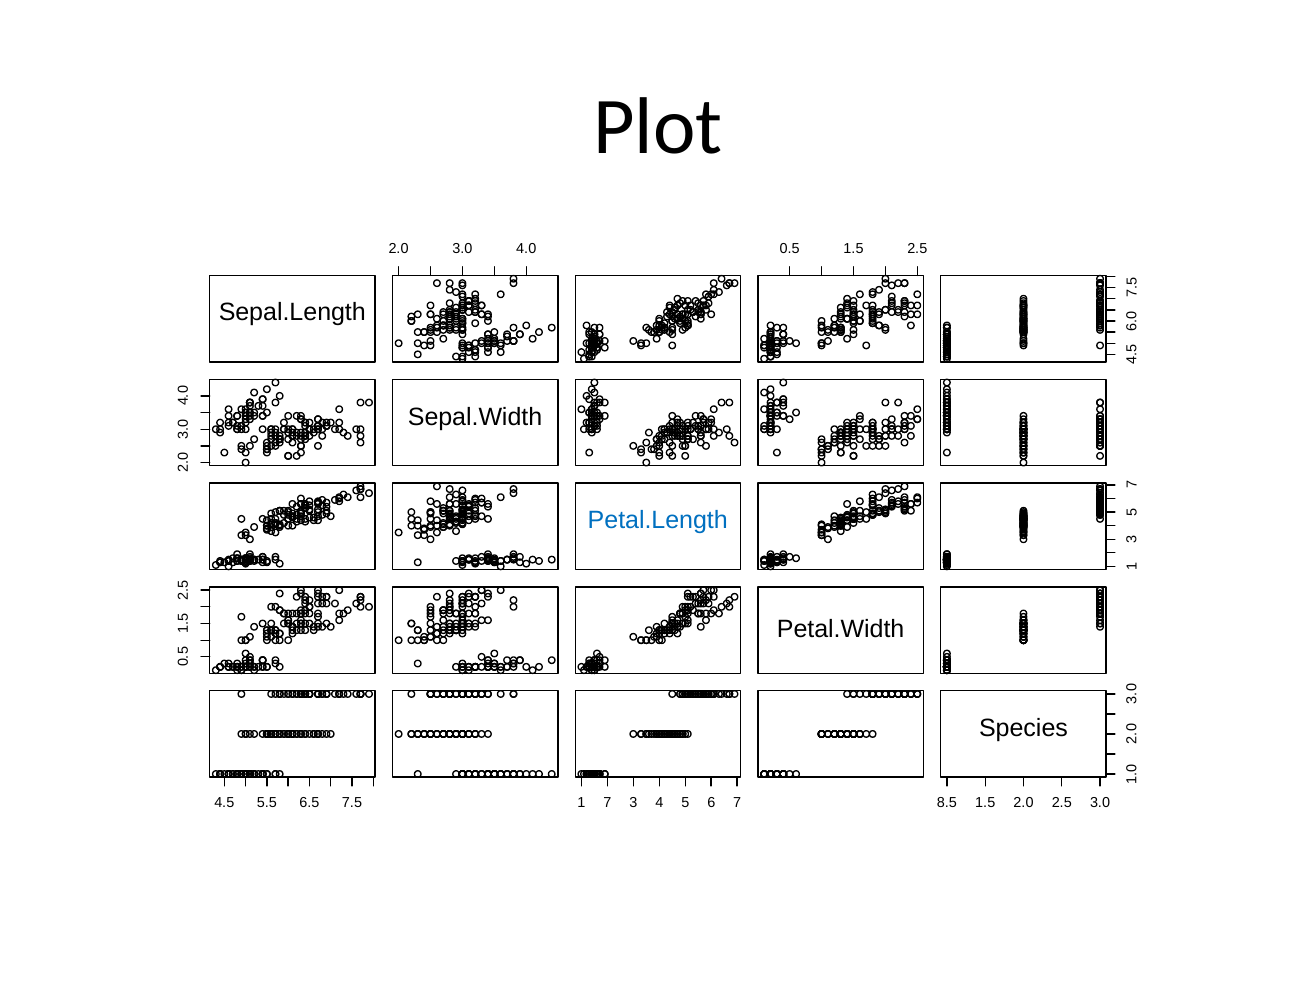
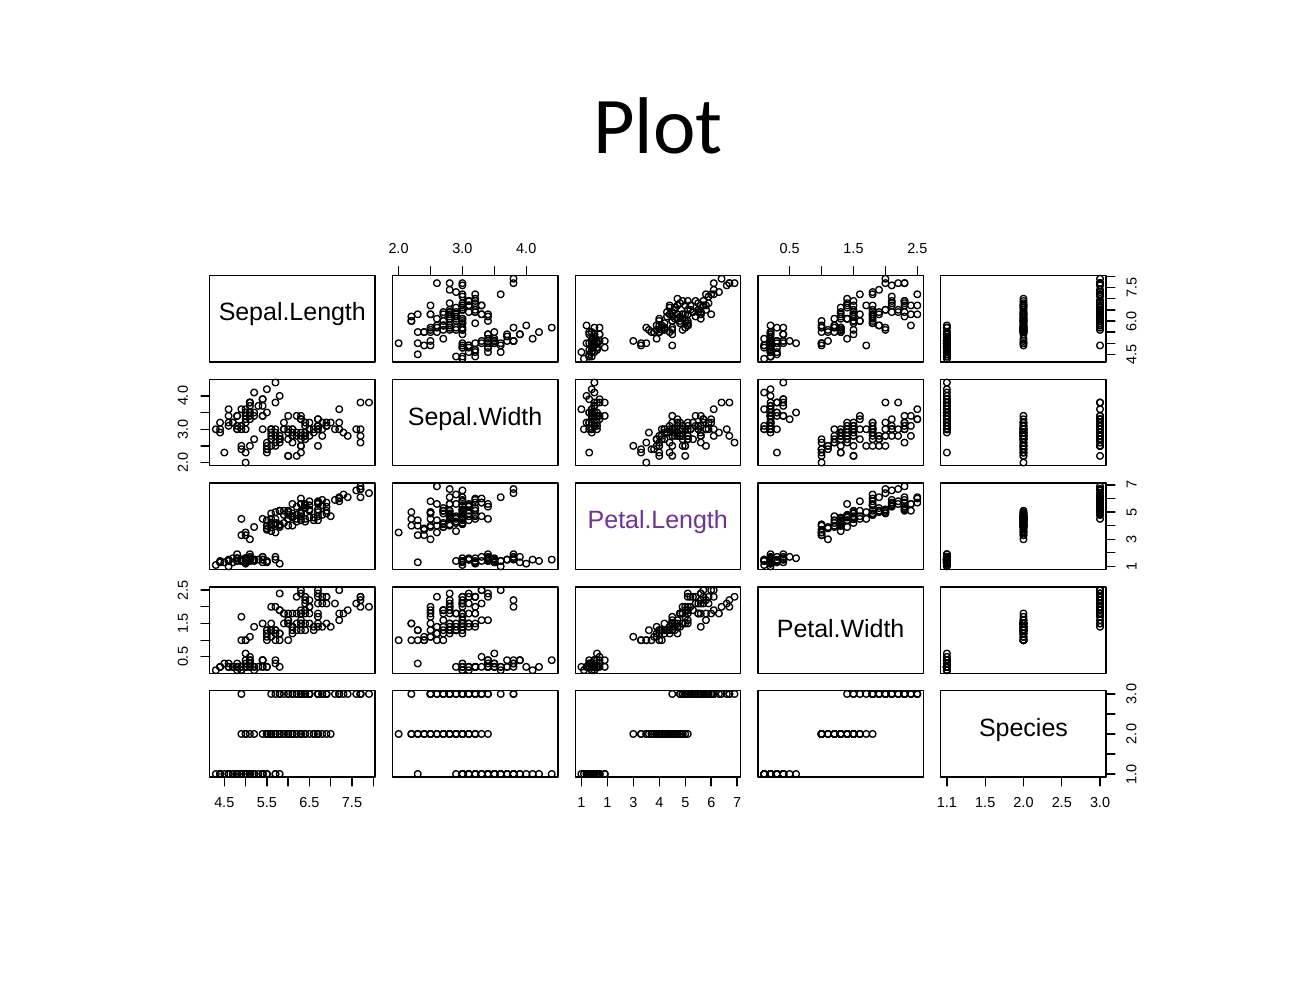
Petal.Length colour: blue -> purple (658, 520)
1 7: 7 -> 1 (607, 803)
8.5: 8.5 -> 1.1 (947, 803)
